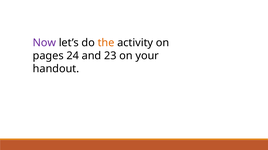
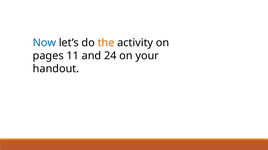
Now colour: purple -> blue (44, 43)
24: 24 -> 11 (73, 56)
23: 23 -> 24 (110, 56)
